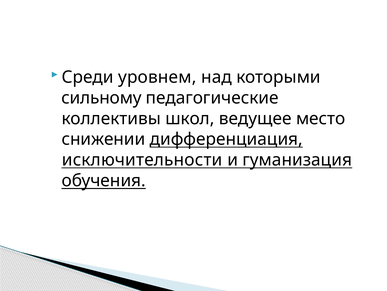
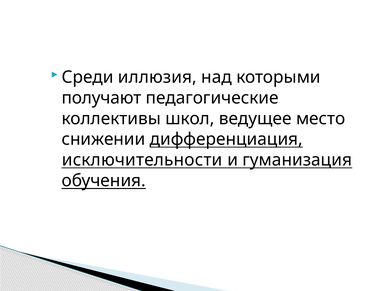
уровнем: уровнем -> иллюзия (157, 77)
сильному: сильному -> получают (101, 98)
